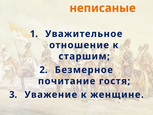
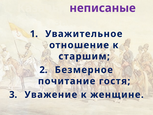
неписаные colour: orange -> purple (103, 8)
